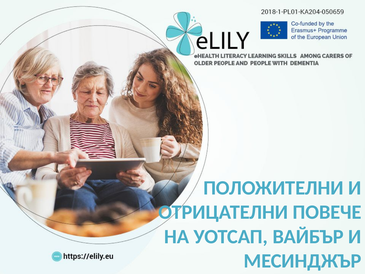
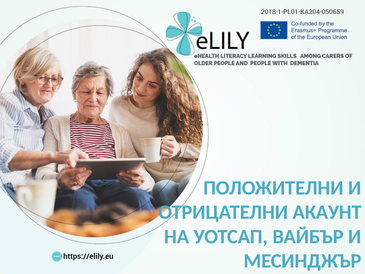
ПОВЕЧЕ: ПОВЕЧЕ -> АКАУНТ (327, 212)
